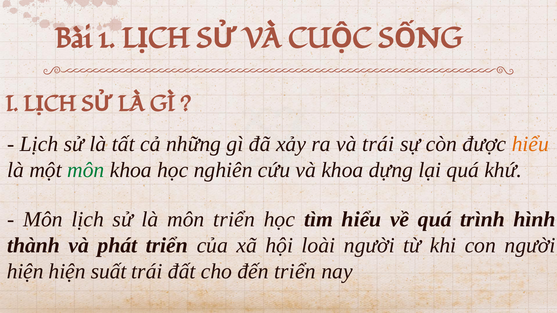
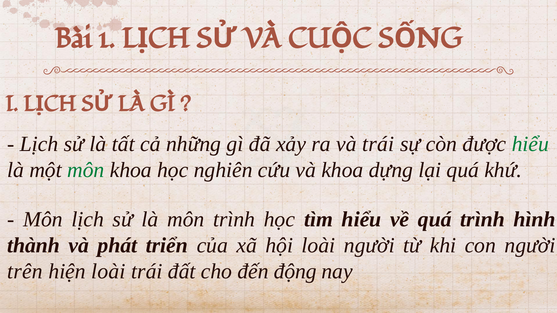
hiểu colour: orange -> green (530, 144)
môn triển: triển -> trình (234, 220)
hiện: hiện -> trên (25, 272)
hiện suất: suất -> loài (108, 272)
đến triển: triển -> động (295, 272)
